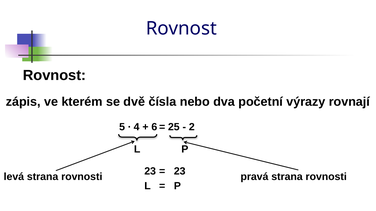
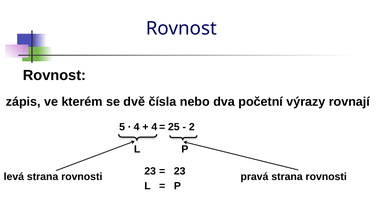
6: 6 -> 4 (154, 127)
